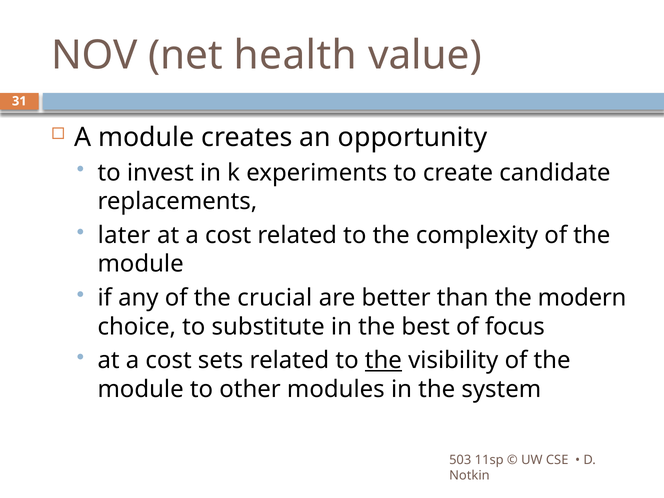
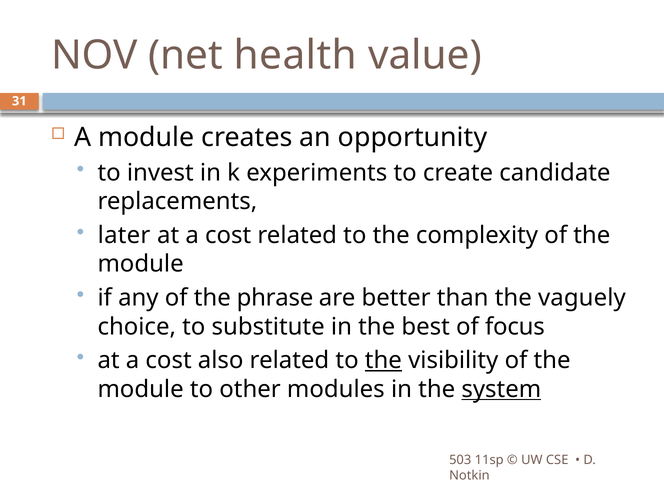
crucial: crucial -> phrase (275, 298)
modern: modern -> vaguely (582, 298)
sets: sets -> also (221, 360)
system underline: none -> present (501, 389)
